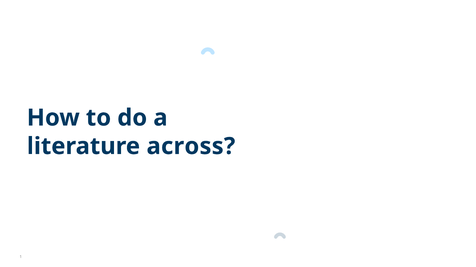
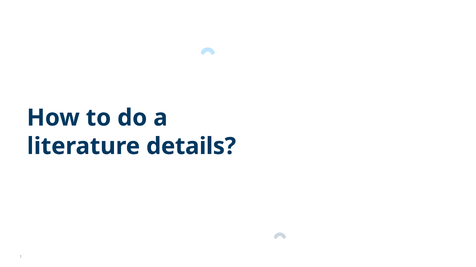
across: across -> details (191, 147)
